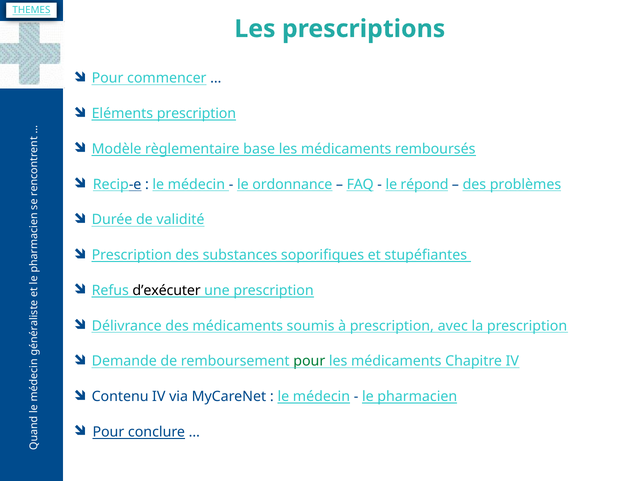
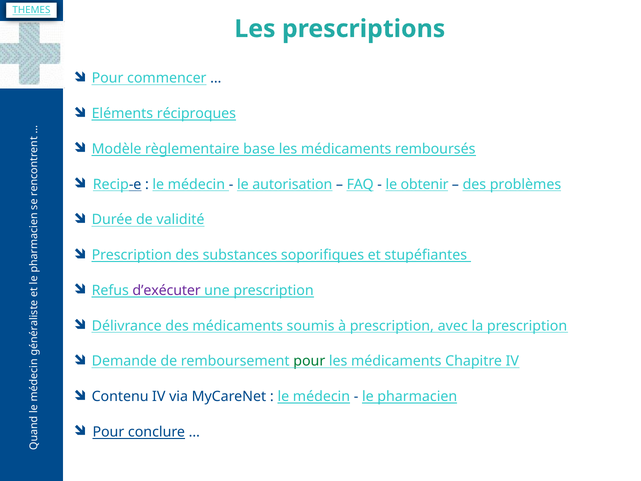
Eléments prescription: prescription -> réciproques (196, 114)
ordonnance: ordonnance -> autorisation (292, 184)
répond: répond -> obtenir (425, 184)
d’exécuter colour: black -> purple (167, 290)
